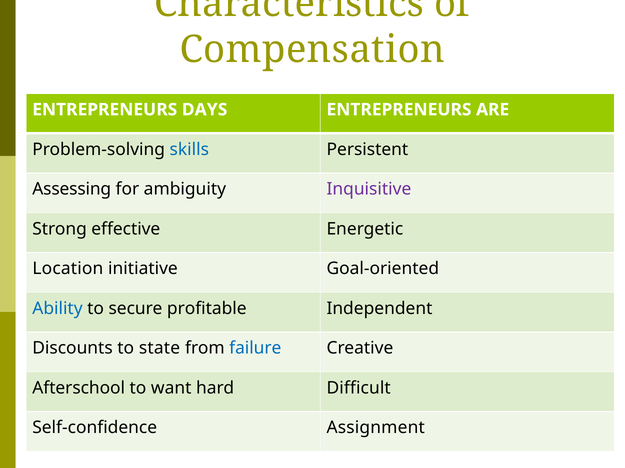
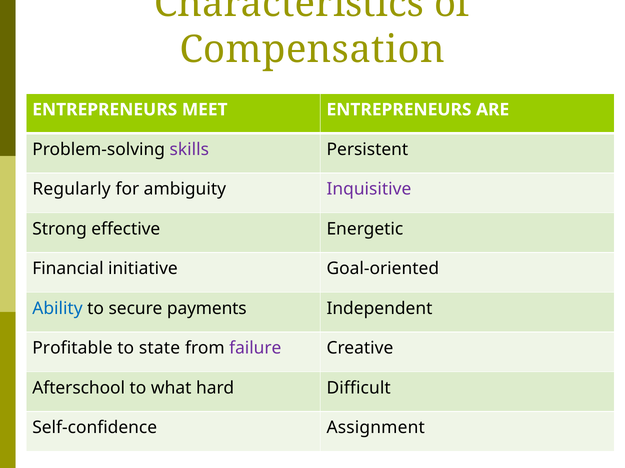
DAYS: DAYS -> MEET (205, 110)
skills colour: blue -> purple (189, 150)
Assessing: Assessing -> Regularly (72, 189)
Location: Location -> Financial (68, 269)
profitable: profitable -> payments (207, 309)
Discounts: Discounts -> Profitable (72, 349)
failure colour: blue -> purple (255, 349)
want: want -> what (171, 388)
